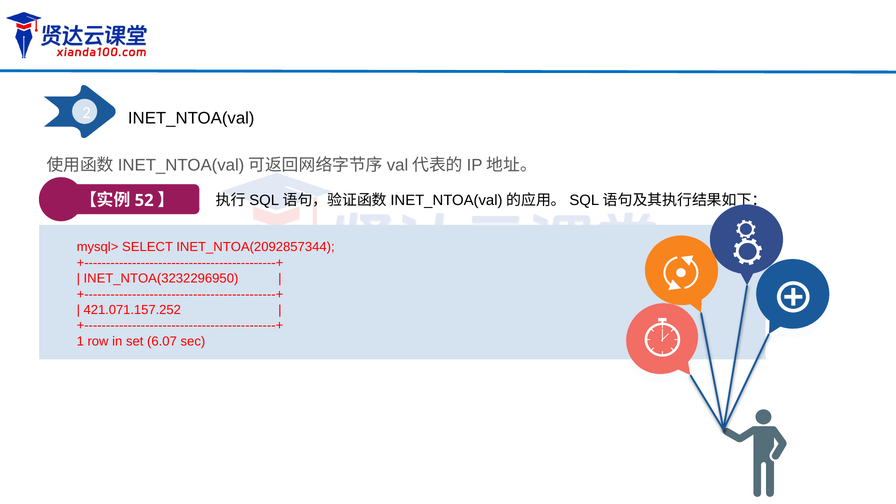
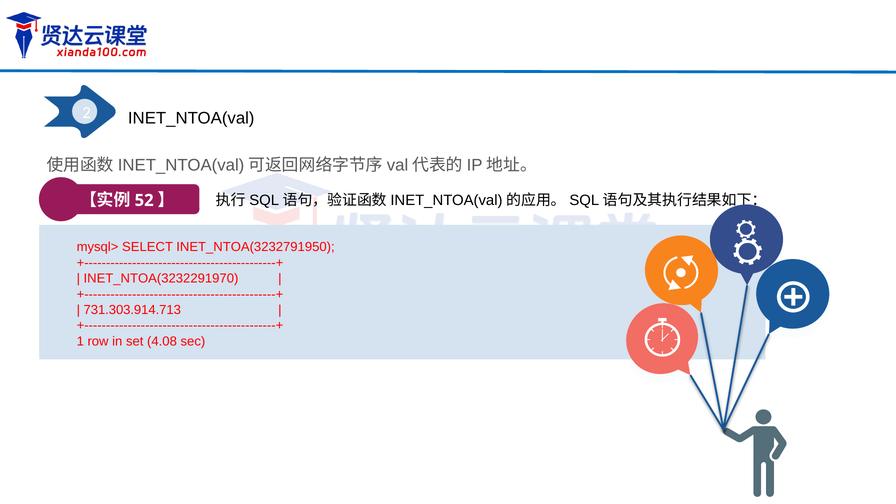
INET_NTOA(2092857344: INET_NTOA(2092857344 -> INET_NTOA(3232791950 (256, 247)
INET_NTOA(3232296950: INET_NTOA(3232296950 -> INET_NTOA(3232291970 (161, 279)
421.071.157.252: 421.071.157.252 -> 731.303.914.713 (132, 310)
6.07: 6.07 -> 4.08 (162, 341)
